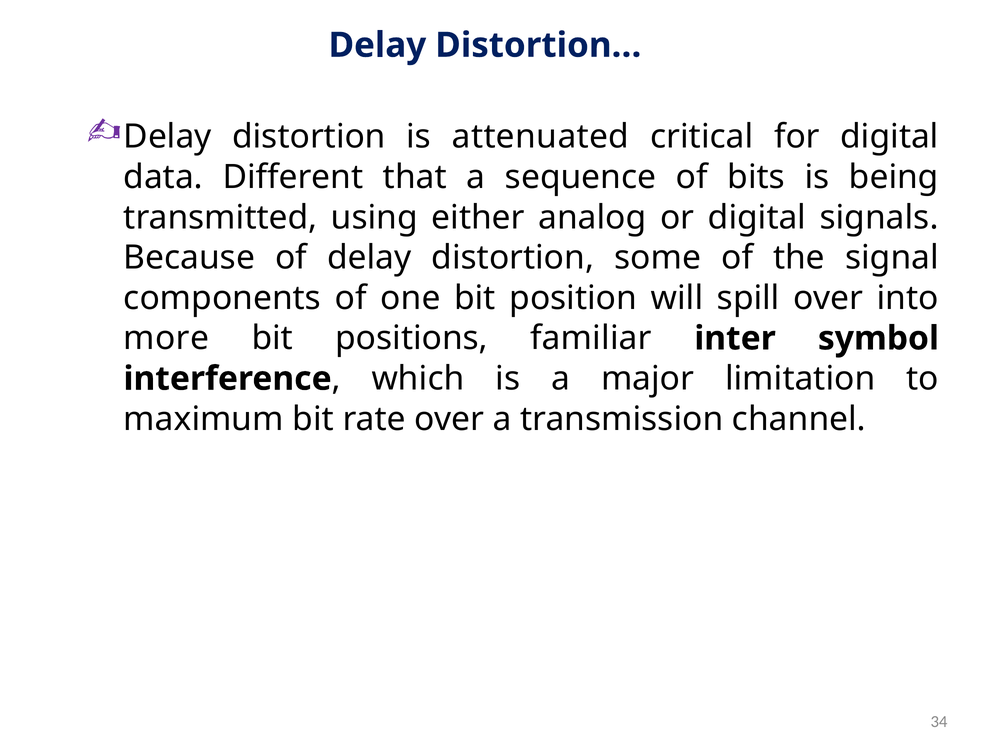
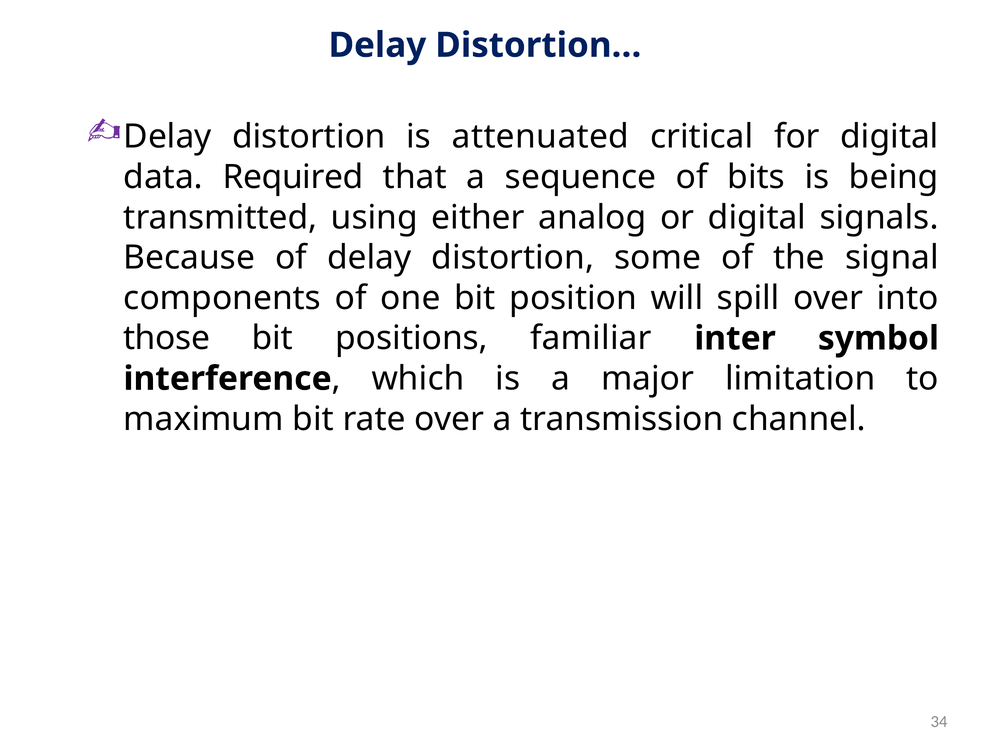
Different: Different -> Required (293, 177)
more: more -> those (167, 338)
